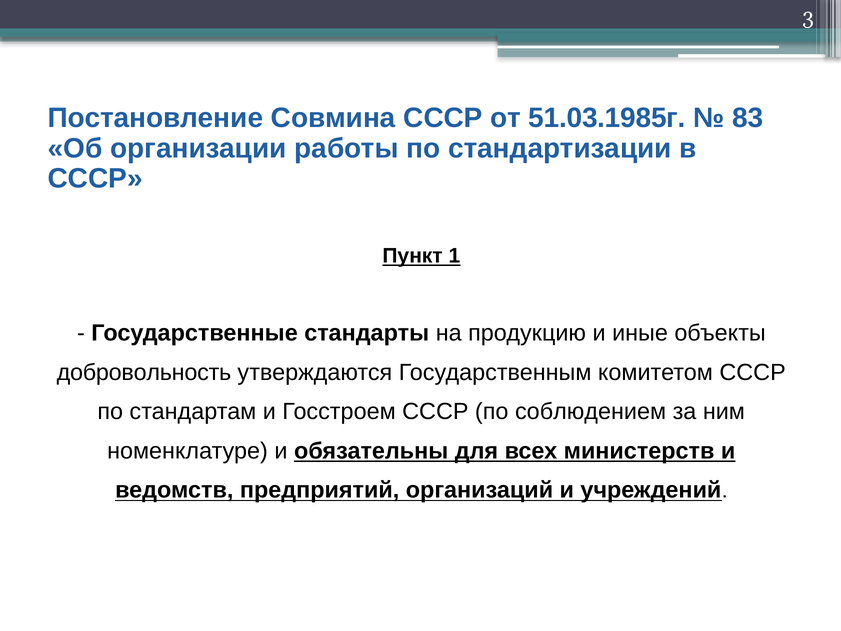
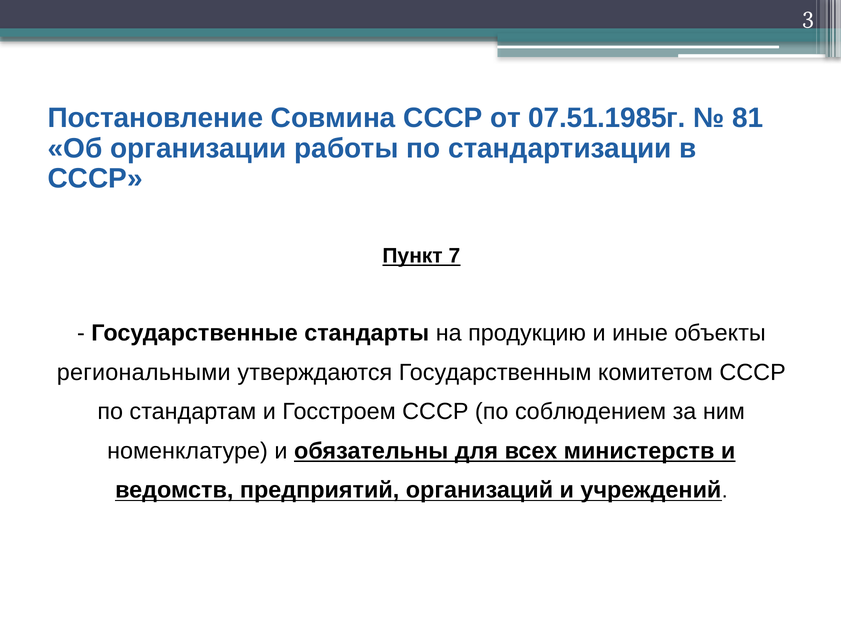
51.03.1985г: 51.03.1985г -> 07.51.1985г (607, 118)
83: 83 -> 81 (748, 118)
1: 1 -> 7 (454, 256)
добровольность: добровольность -> региональными (144, 372)
